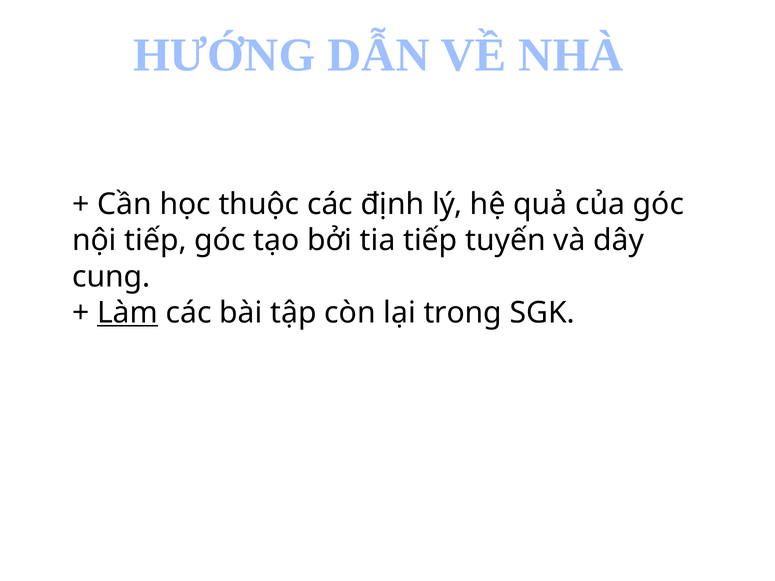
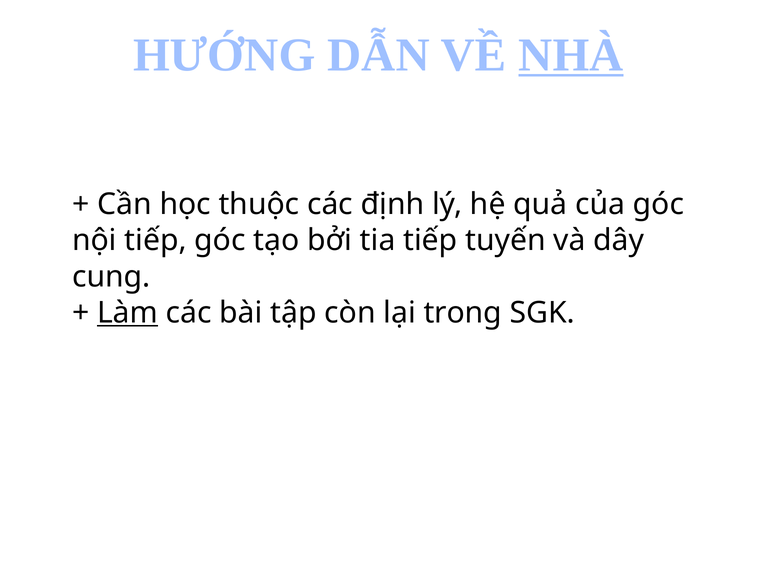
NHÀ underline: none -> present (571, 55)
